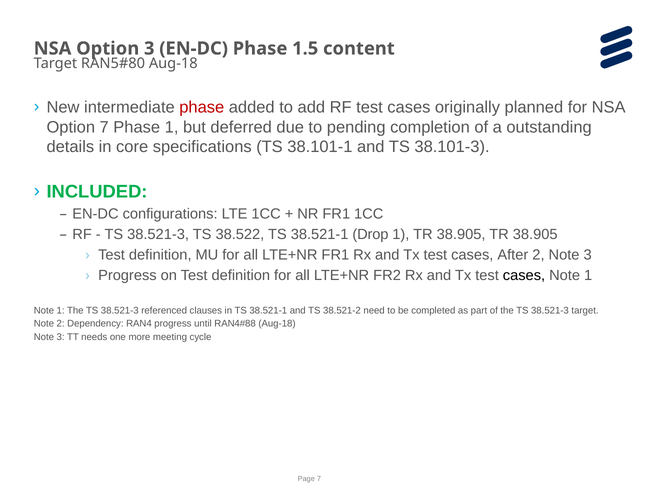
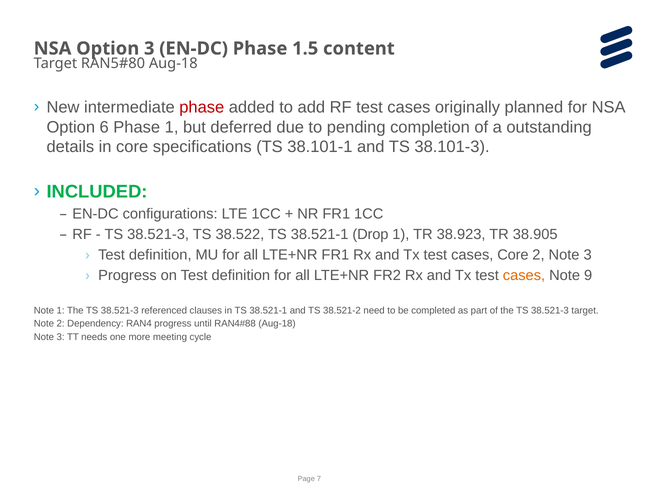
Option 7: 7 -> 6 (104, 127)
1 TR 38.905: 38.905 -> 38.923 (461, 235)
cases After: After -> Core (513, 255)
cases colour: black -> orange (524, 276)
1: 1 -> 9 (588, 276)
